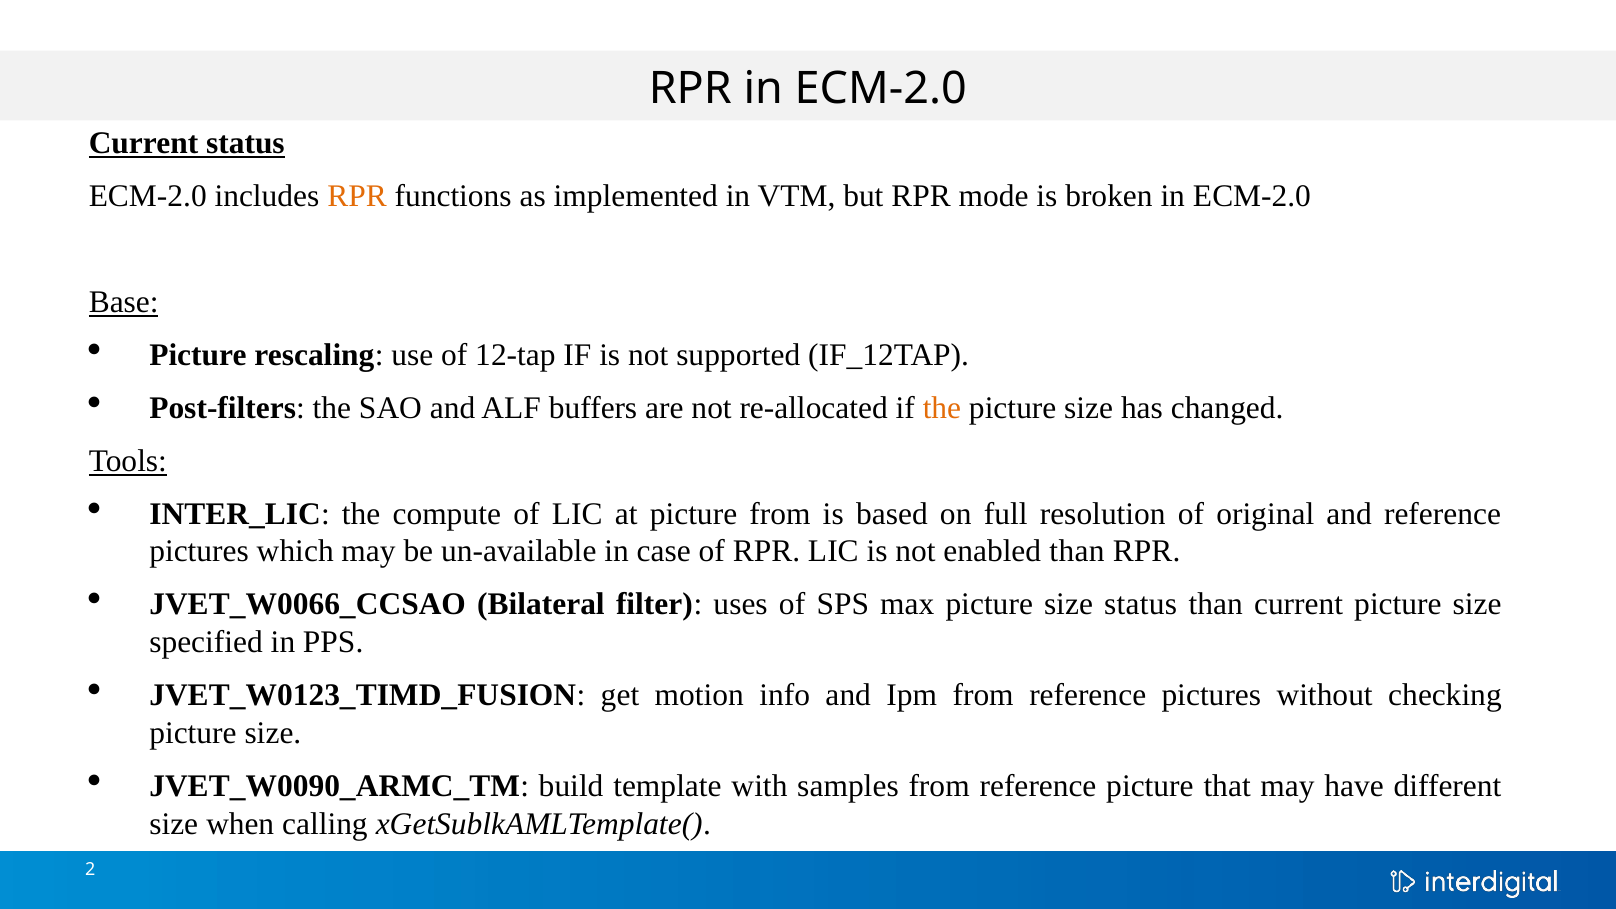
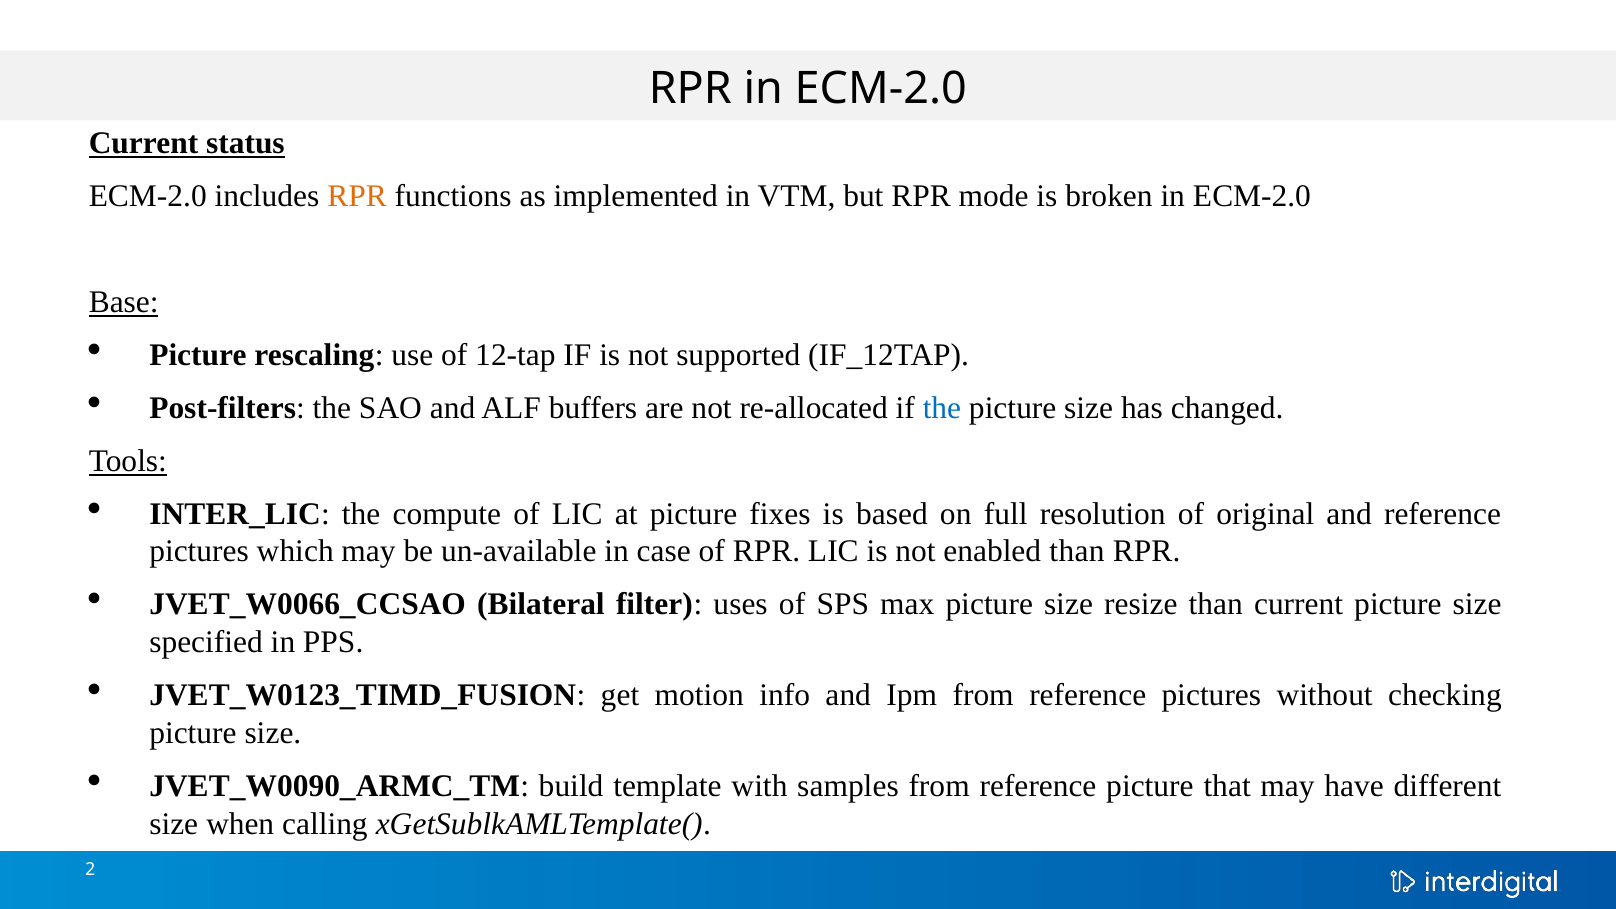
the colour: orange -> blue (942, 408)
picture from: from -> fixes (780, 514)
size status: status -> resize (1141, 605)
